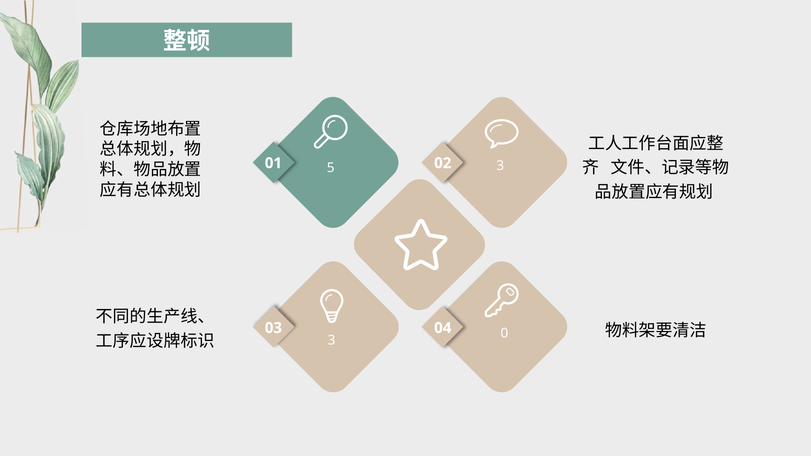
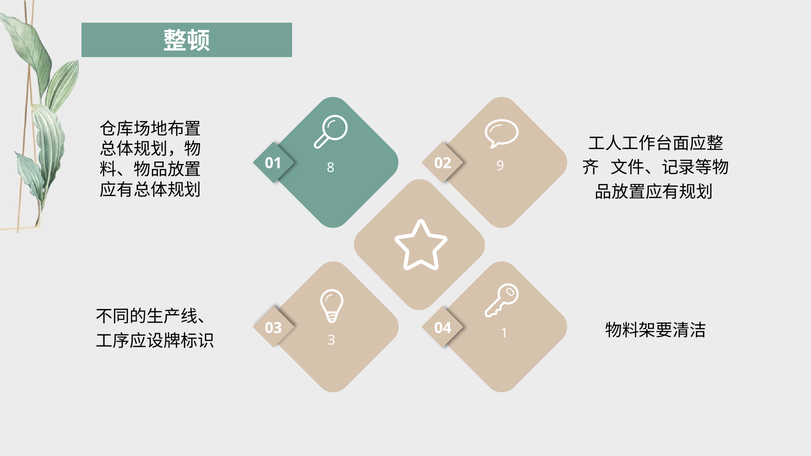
5: 5 -> 8 (331, 168)
02 3: 3 -> 9 (500, 166)
0: 0 -> 1 (504, 334)
